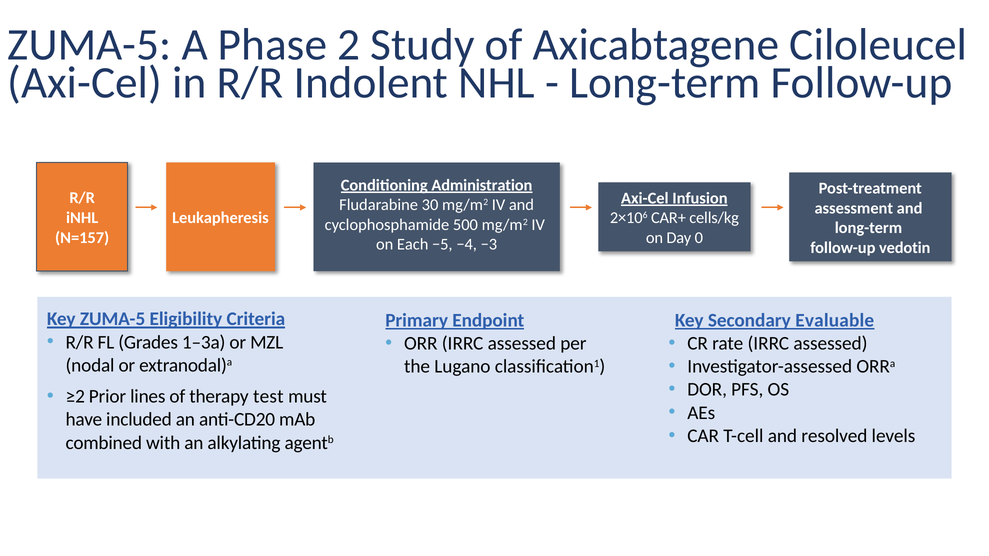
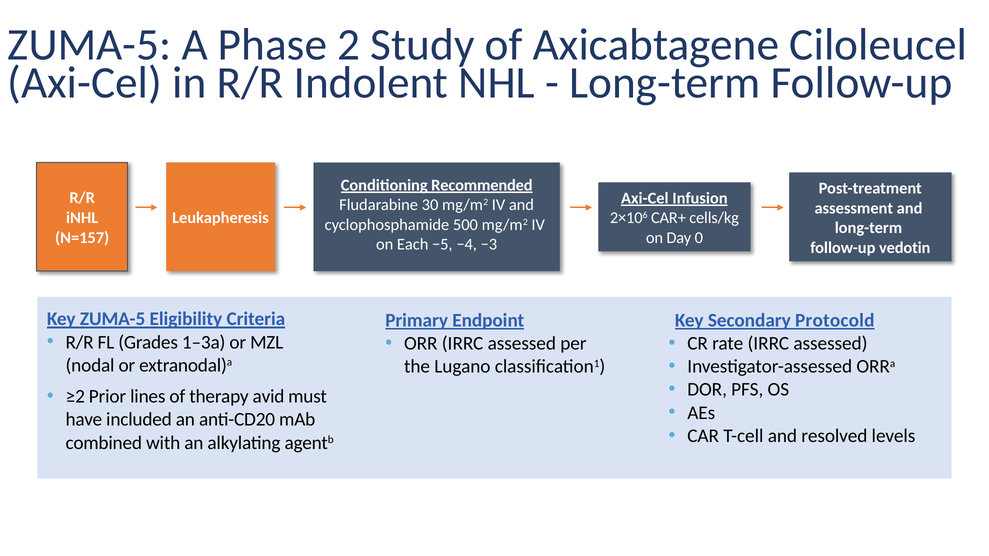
Administration: Administration -> Recommended (482, 185)
Evaluable: Evaluable -> Protocold (835, 321)
test: test -> avid (269, 397)
